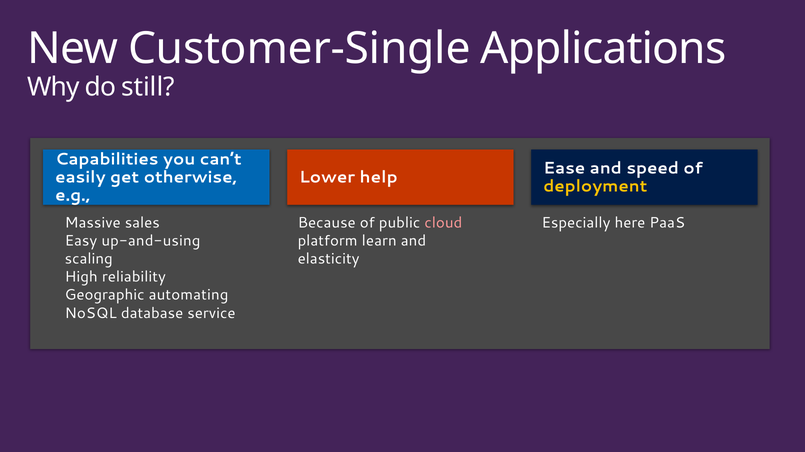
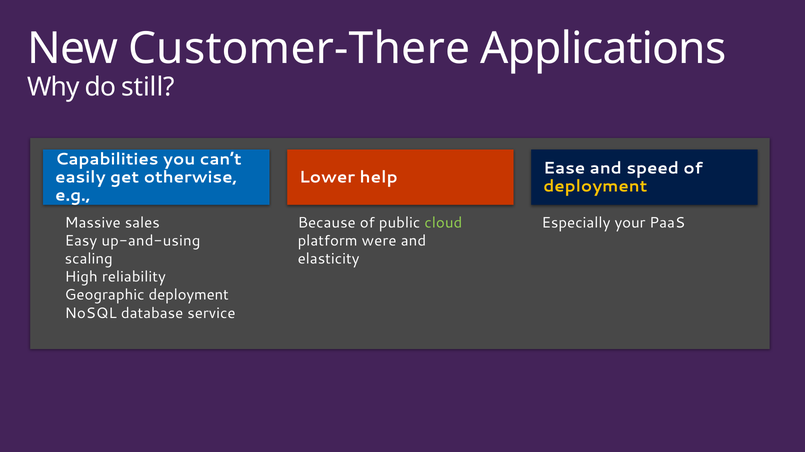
Customer-Single: Customer-Single -> Customer-There (299, 49)
cloud colour: pink -> light green (443, 223)
here: here -> your (630, 223)
learn: learn -> were (379, 241)
Geographic automating: automating -> deployment (189, 296)
